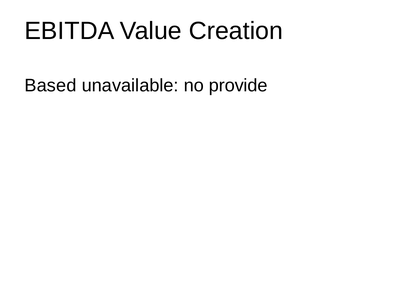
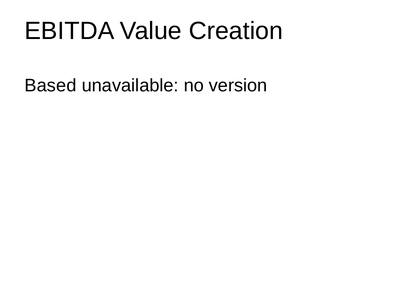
provide: provide -> version (238, 86)
